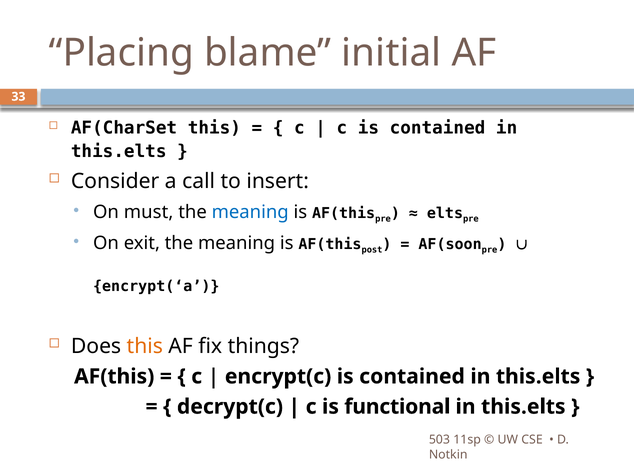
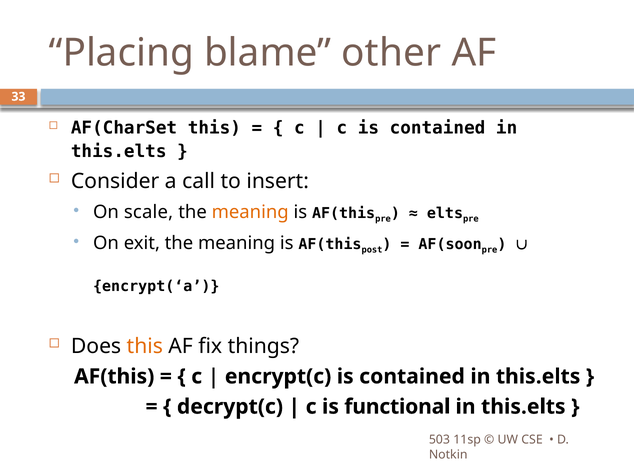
initial: initial -> other (391, 53)
must: must -> scale (149, 212)
meaning colour: blue -> orange (250, 212)
